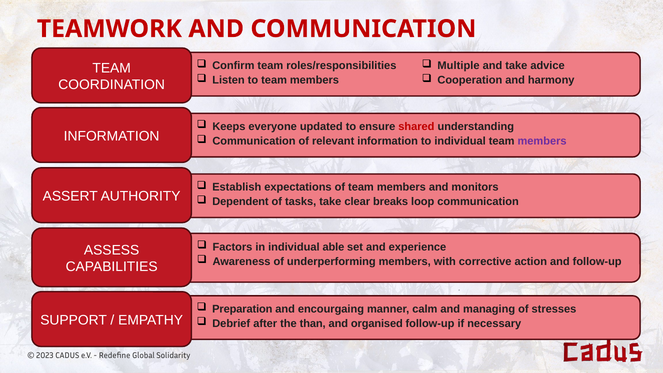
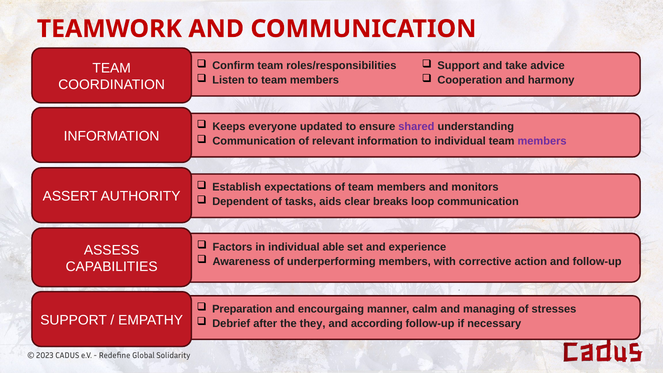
Multiple: Multiple -> Support (459, 66)
shared colour: red -> purple (416, 127)
tasks take: take -> aids (330, 202)
than: than -> they (313, 324)
organised: organised -> according (377, 324)
